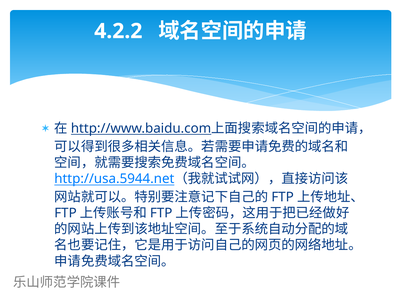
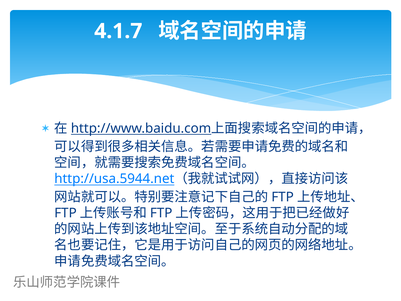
4.2.2: 4.2.2 -> 4.1.7 (118, 31)
